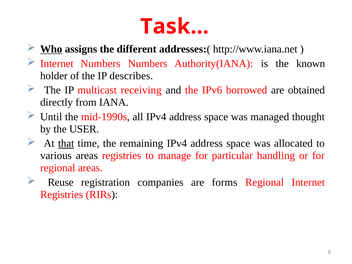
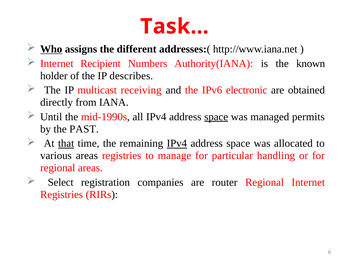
Internet Numbers: Numbers -> Recipient (101, 63)
borrowed: borrowed -> electronic (247, 90)
space underline: none -> present (216, 117)
thought: thought -> permits (308, 117)
USER: USER -> PAST (84, 129)
IPv4 underline: none -> present (177, 143)
Reuse: Reuse -> Select (61, 182)
forms: forms -> router (225, 182)
